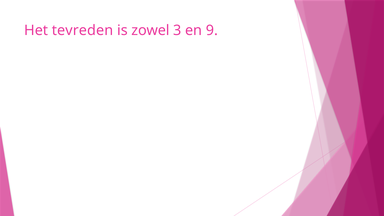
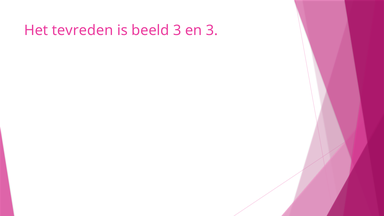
zowel: zowel -> beeld (150, 30)
en 9: 9 -> 3 (212, 30)
